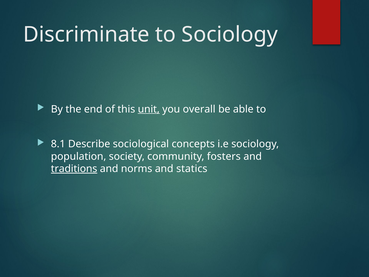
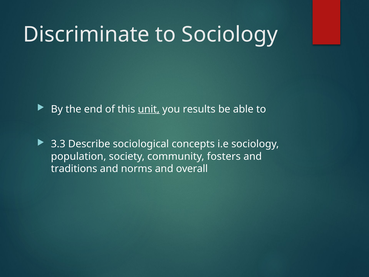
overall: overall -> results (199, 109)
8.1: 8.1 -> 3.3 (58, 144)
traditions underline: present -> none (74, 169)
statics: statics -> overall (192, 169)
